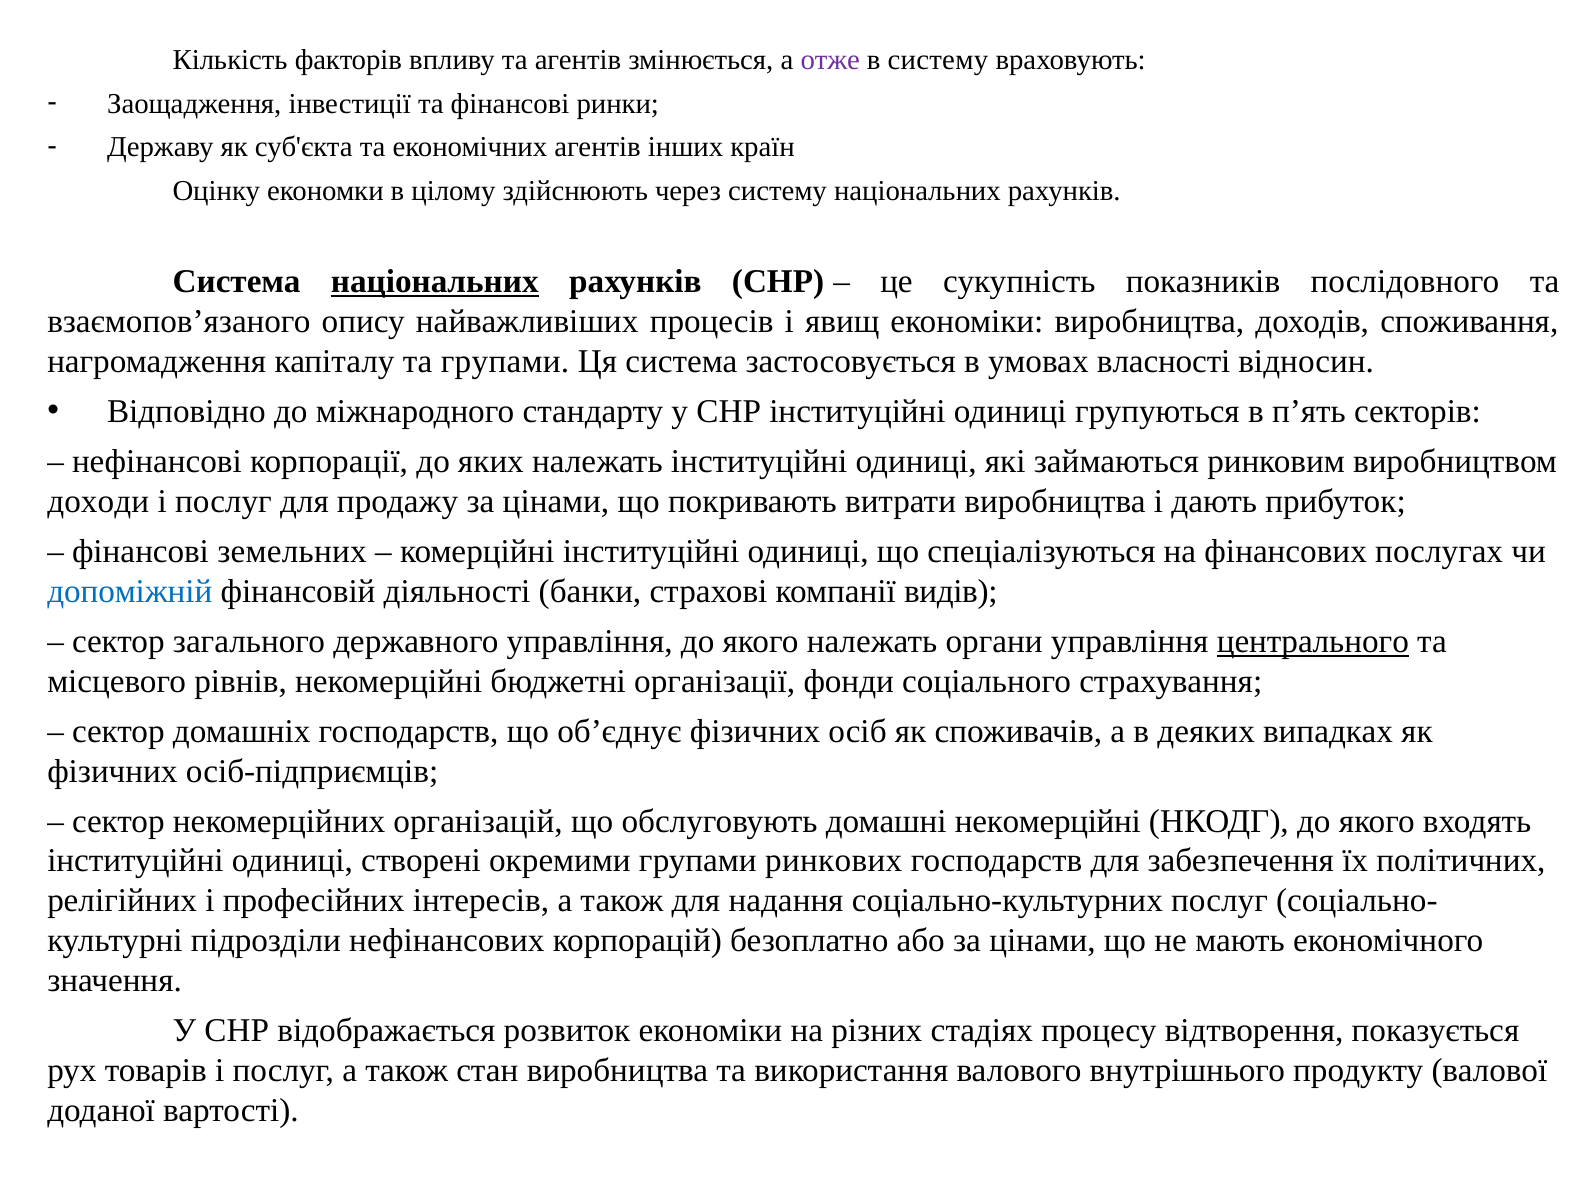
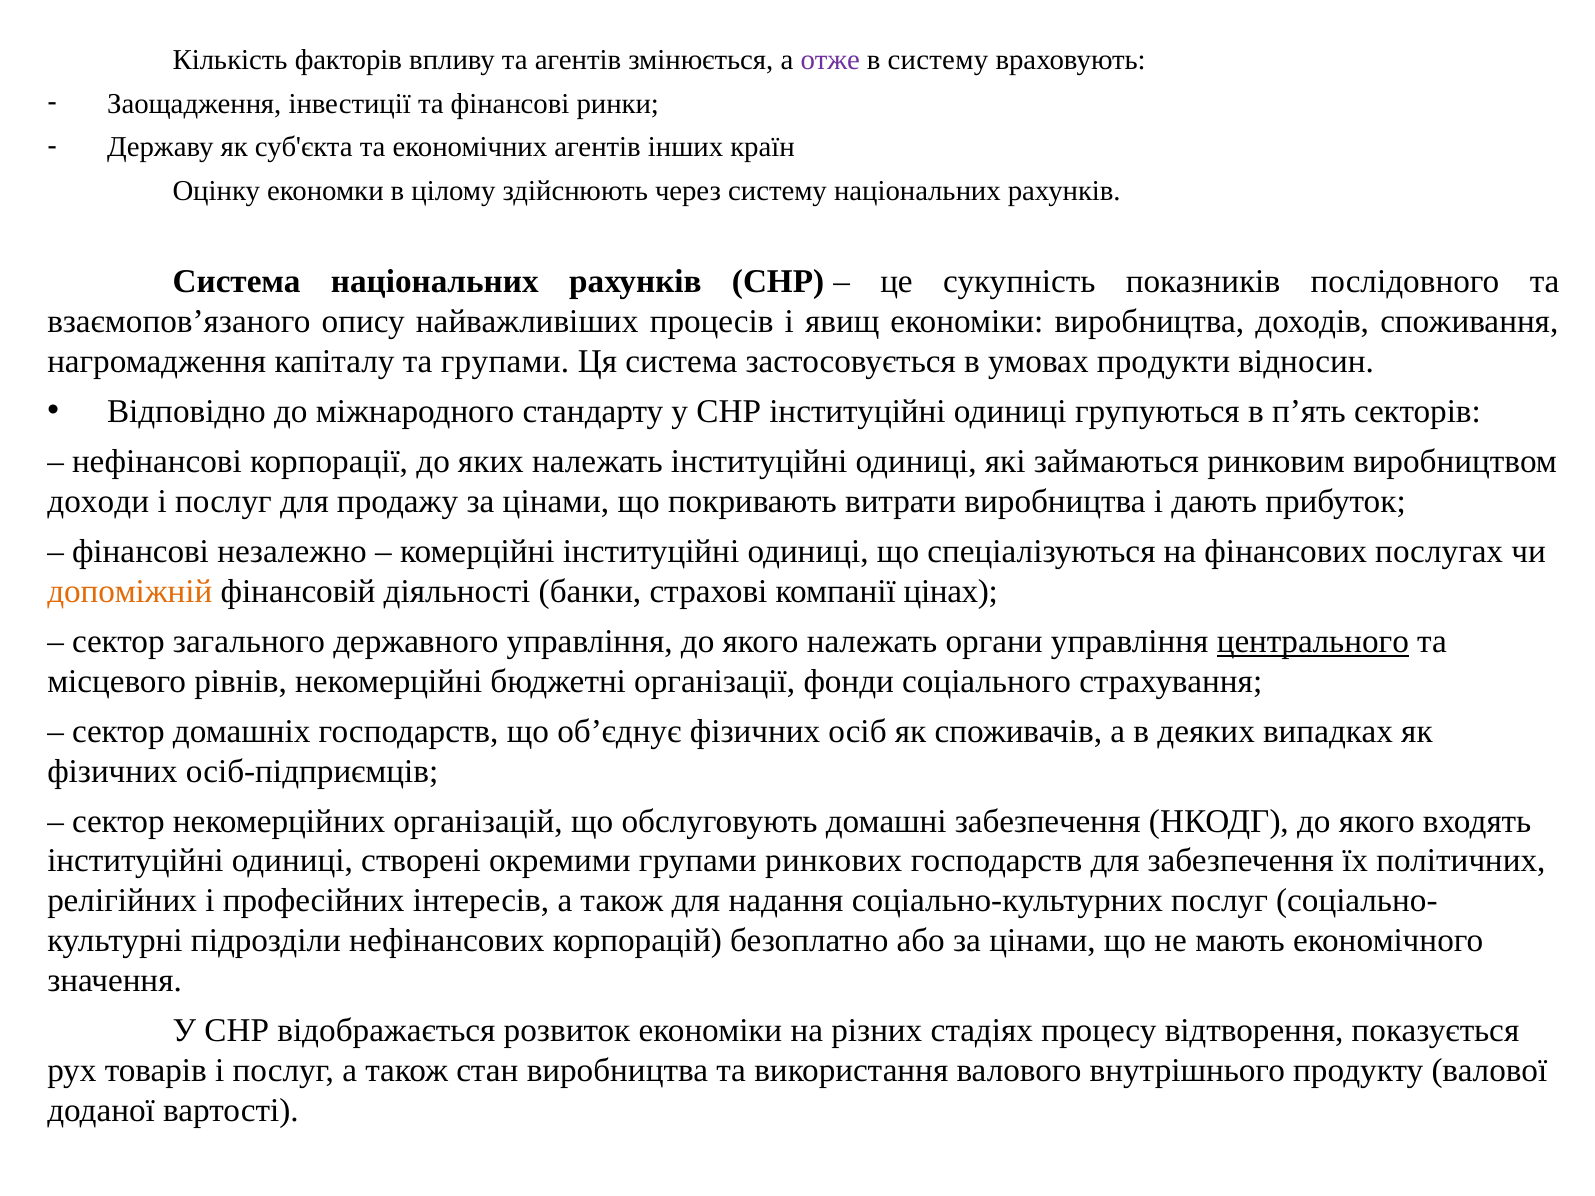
національних underline: present -> none (435, 282)
власності: власності -> продукти (1164, 361)
земельних: земельних -> незалежно (292, 551)
допоміжній colour: blue -> orange (130, 591)
видів: видів -> цінах (951, 591)
домашні некомерційні: некомерційні -> забезпечення (1048, 821)
